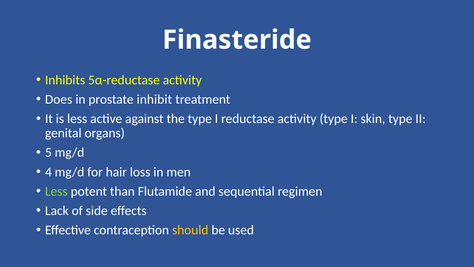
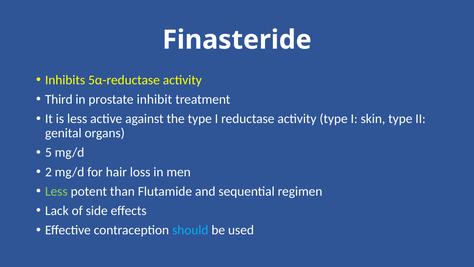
Does: Does -> Third (59, 99)
4: 4 -> 2 (48, 172)
should colour: yellow -> light blue (190, 230)
